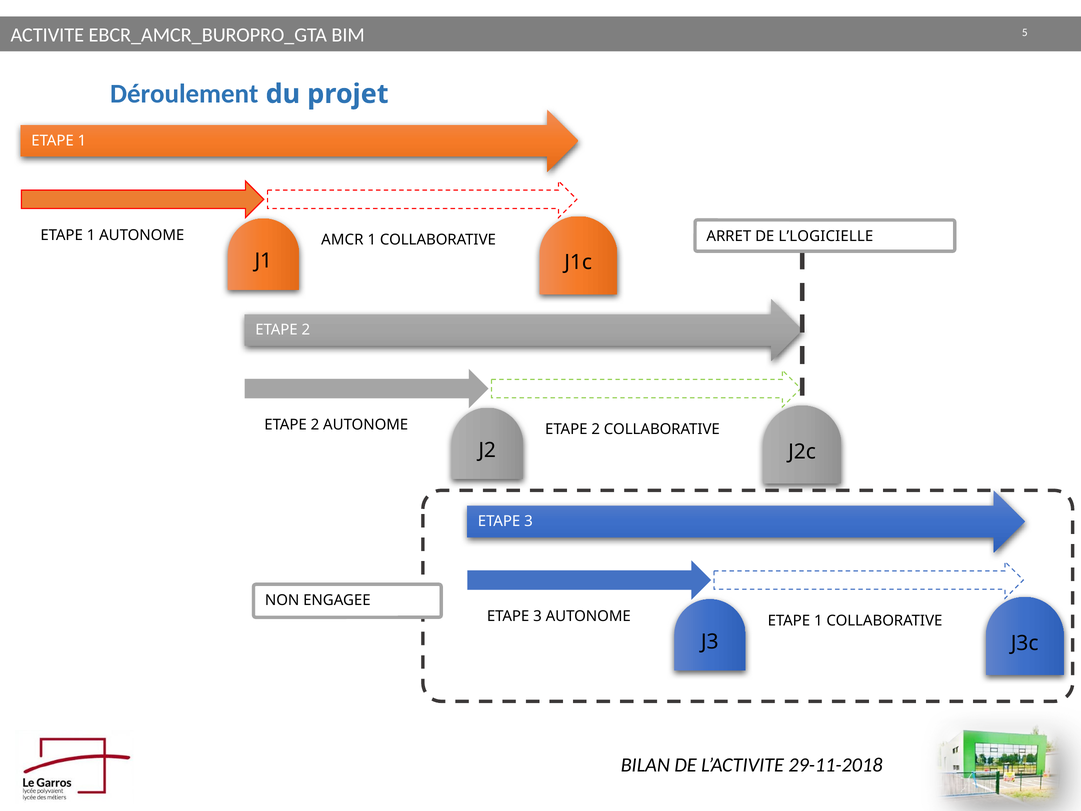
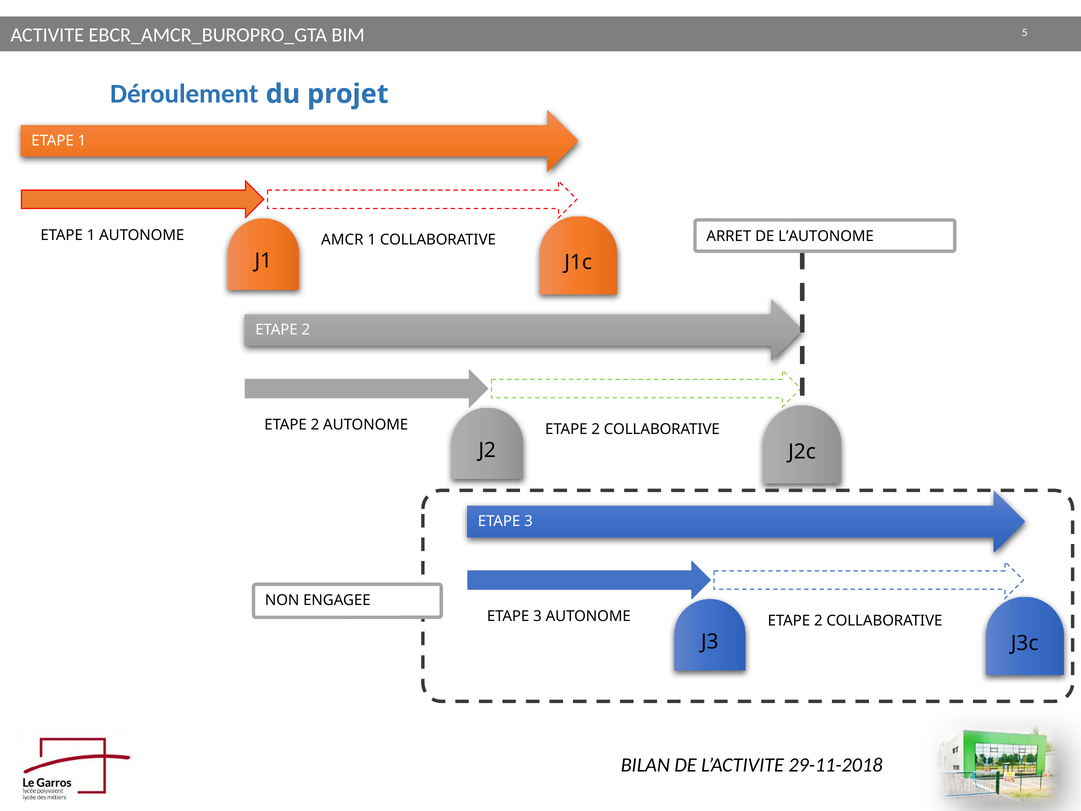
L’LOGICIELLE: L’LOGICIELLE -> L’AUTONOME (826, 236)
1: 1 -> 2 (818, 620)
